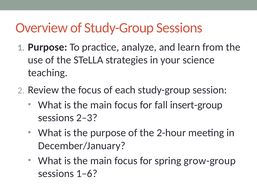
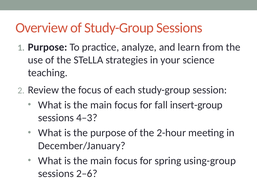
2–3: 2–3 -> 4–3 (87, 118)
grow-group: grow-group -> using-group (210, 161)
1–6: 1–6 -> 2–6 (87, 173)
